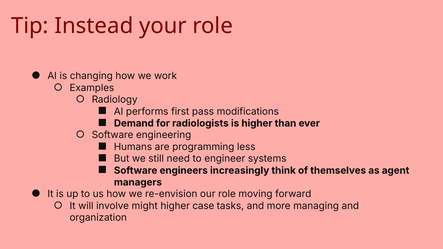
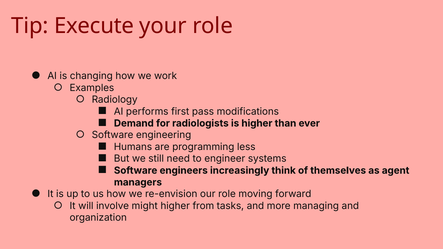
Instead: Instead -> Execute (94, 26)
case: case -> from (203, 206)
